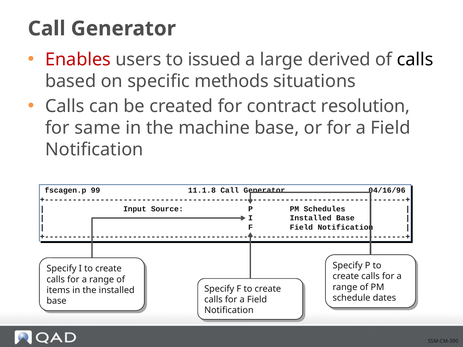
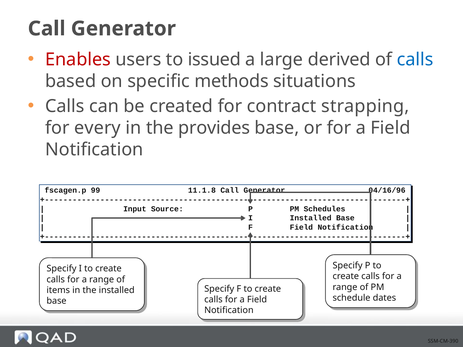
calls colour: black -> blue (415, 60)
resolution: resolution -> strapping (365, 106)
same: same -> every (98, 128)
machine: machine -> provides (214, 128)
